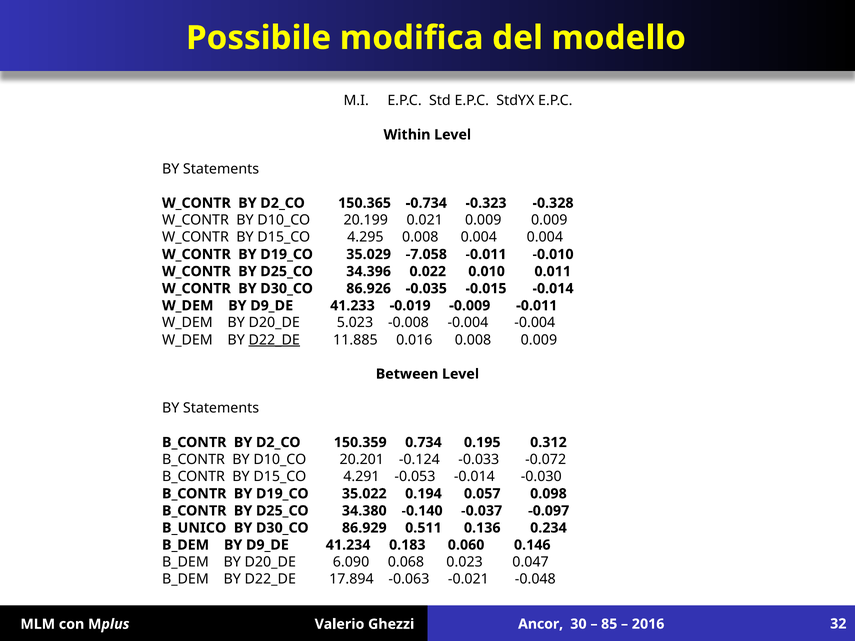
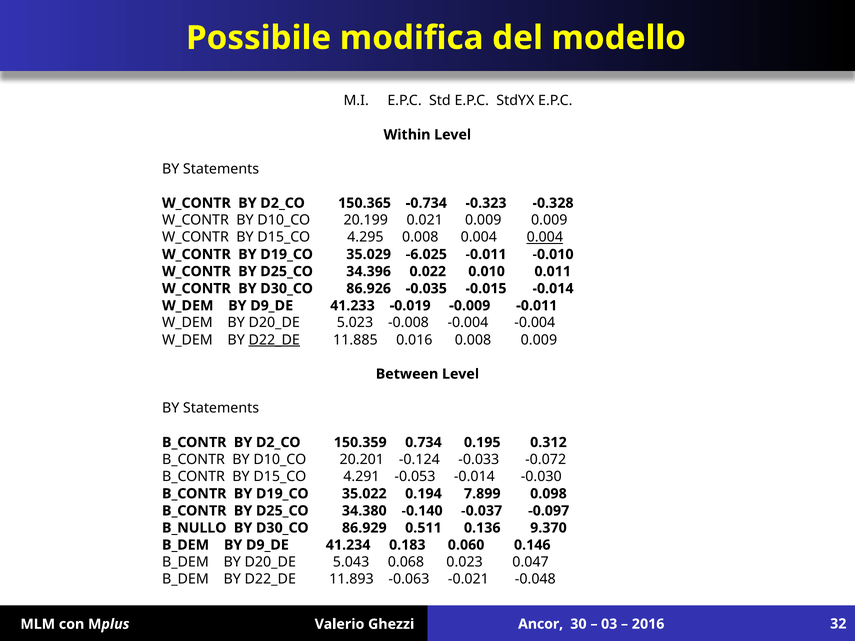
0.004 underline: none -> present (545, 237)
-7.058: -7.058 -> -6.025 (426, 254)
0.057: 0.057 -> 7.899 (482, 494)
B_UNICO: B_UNICO -> B_NULLO (194, 528)
0.234: 0.234 -> 9.370 (548, 528)
6.090: 6.090 -> 5.043 (351, 562)
17.894: 17.894 -> 11.893 (351, 579)
85: 85 -> 03 (609, 624)
